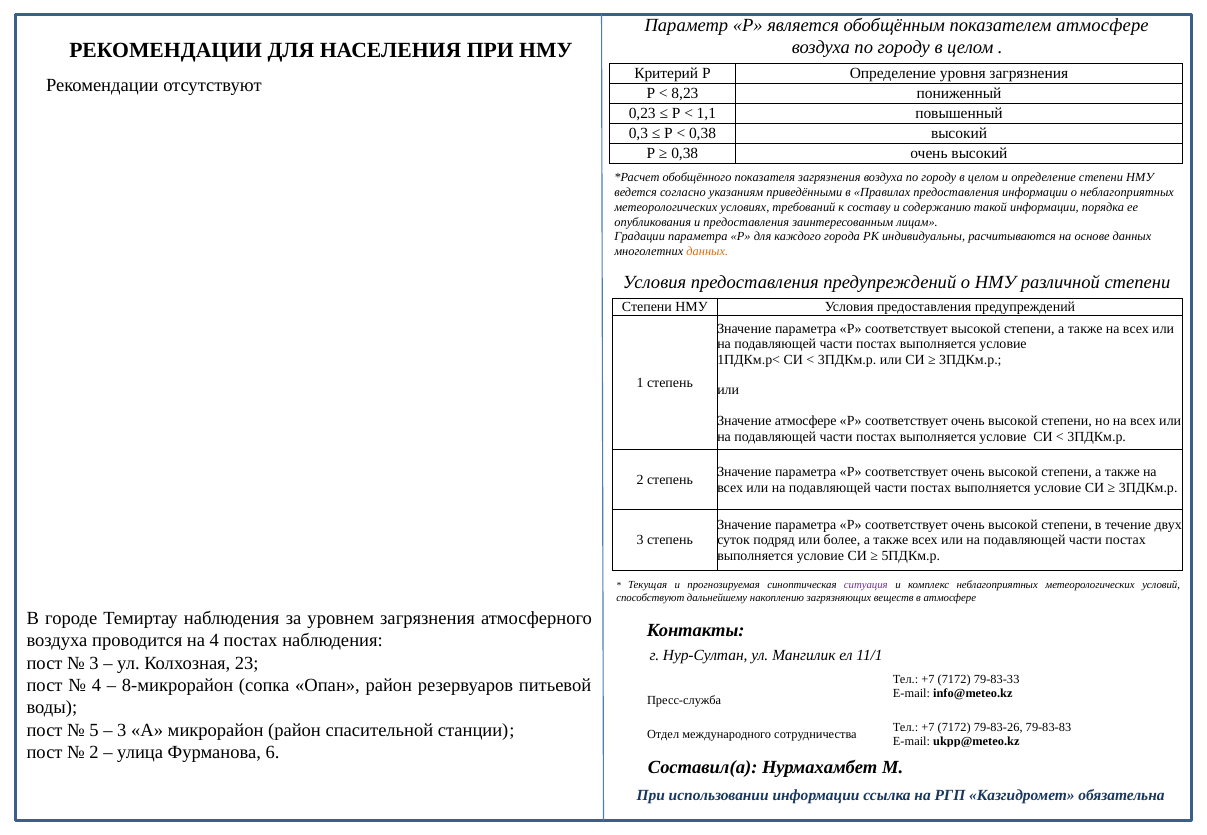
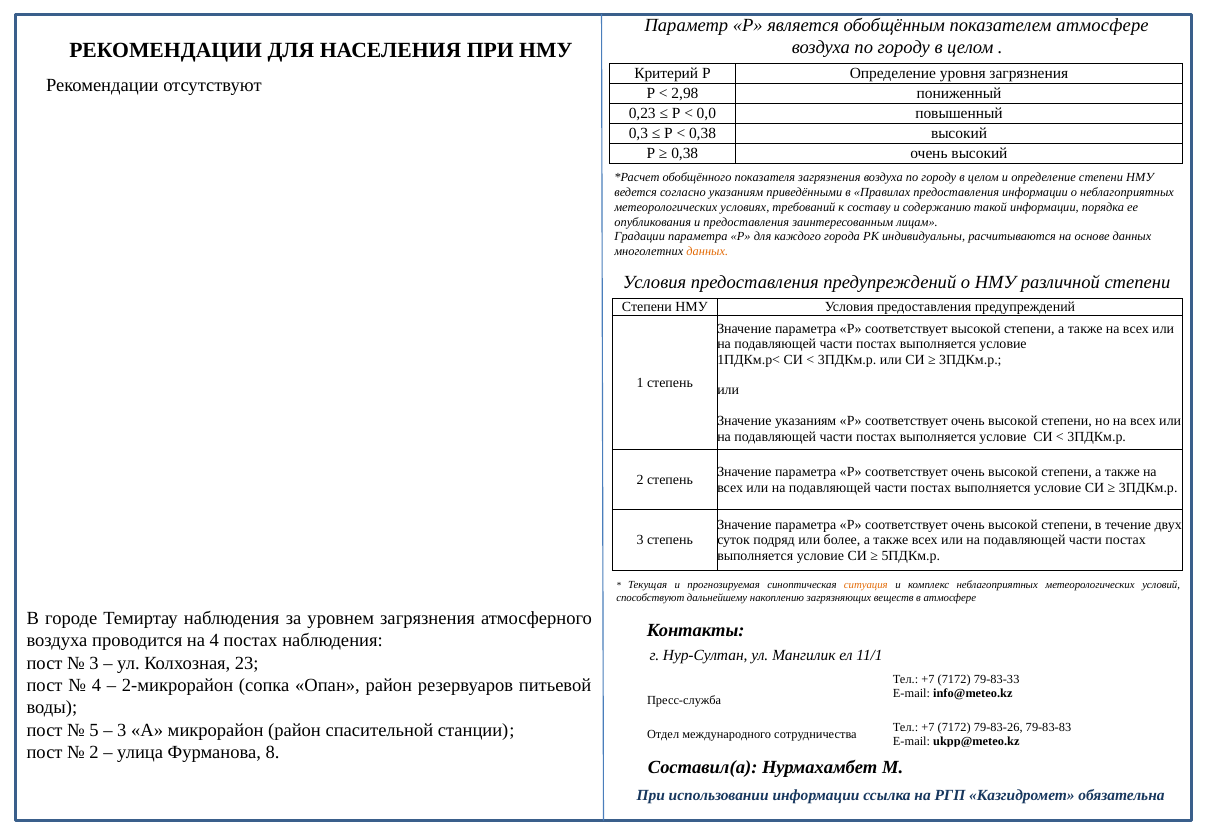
8,23: 8,23 -> 2,98 (685, 93)
1,1: 1,1 -> 0,0 (706, 113)
Значение атмосфере: атмосфере -> указаниям (806, 421)
ситуация colour: purple -> orange (866, 585)
8-микрорайон: 8-микрорайон -> 2-микрорайон (178, 686)
6: 6 -> 8 (273, 753)
